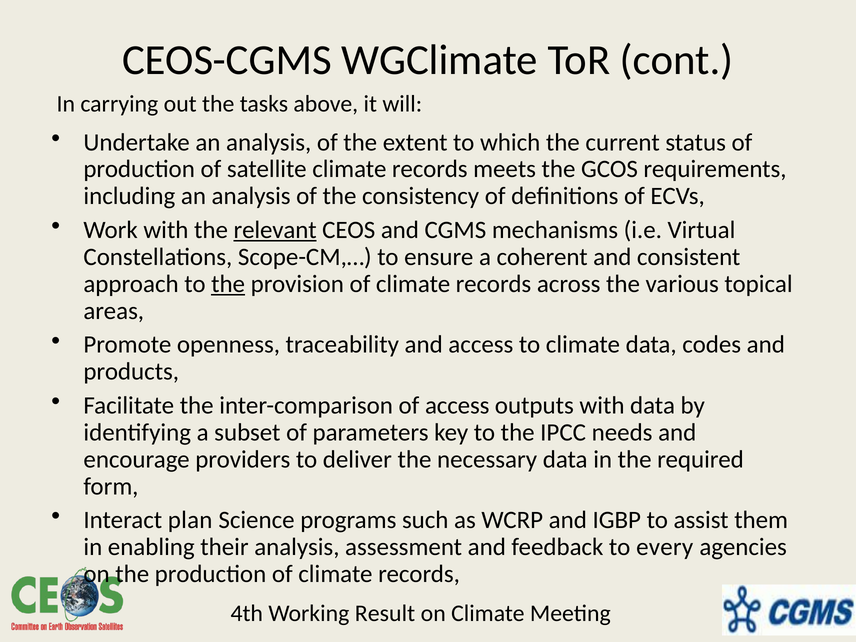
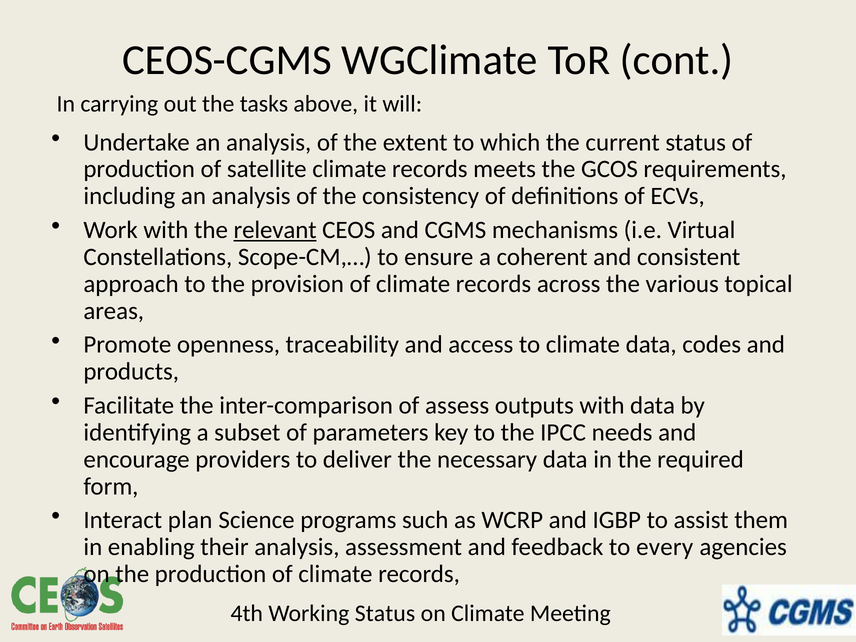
the underline: present -> none (228, 284)
of access: access -> assess (457, 405)
Working Result: Result -> Status (385, 613)
